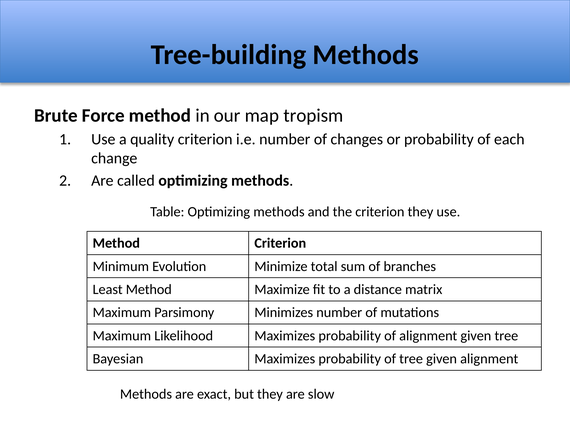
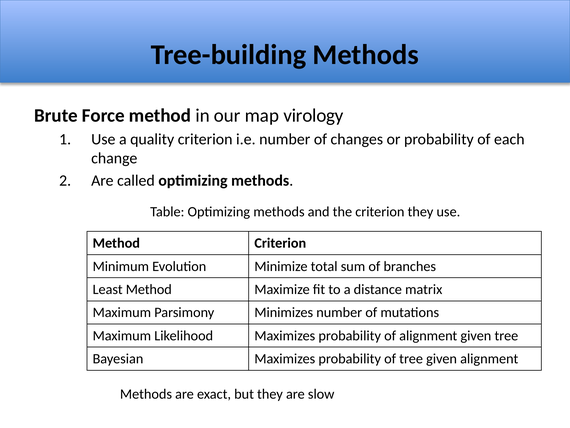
tropism: tropism -> virology (313, 115)
